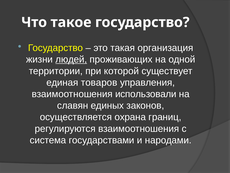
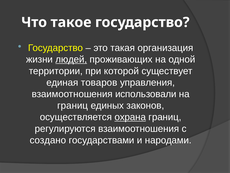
славян: славян -> границ (73, 105)
охрана underline: none -> present (130, 117)
система: система -> создано (48, 140)
